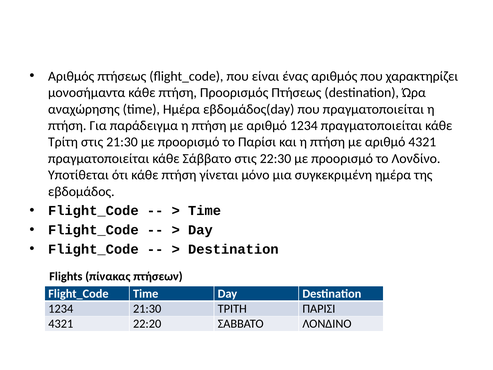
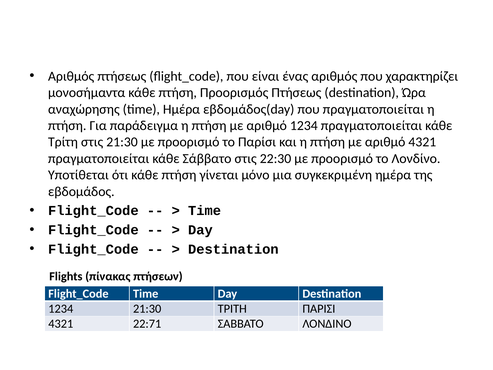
22:20: 22:20 -> 22:71 (147, 324)
